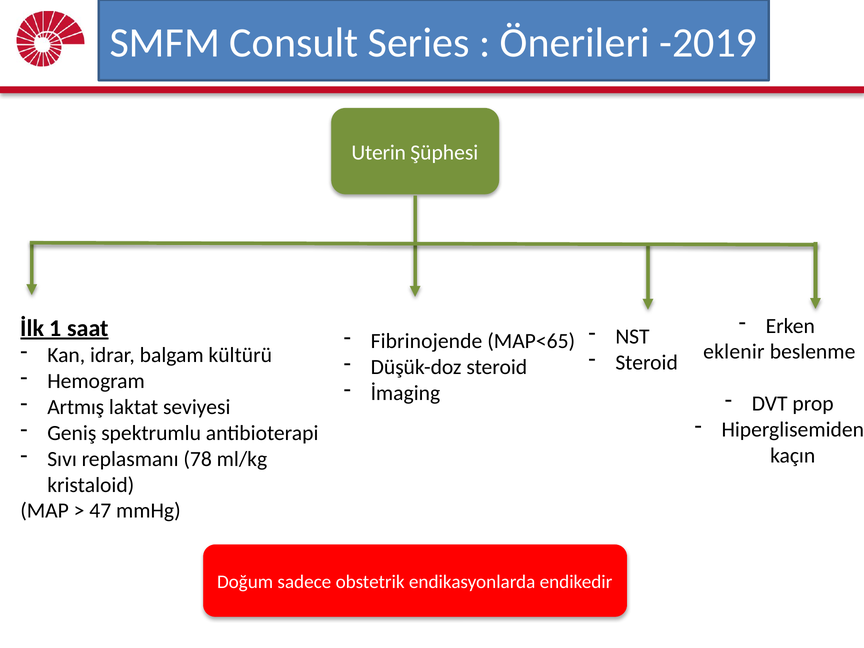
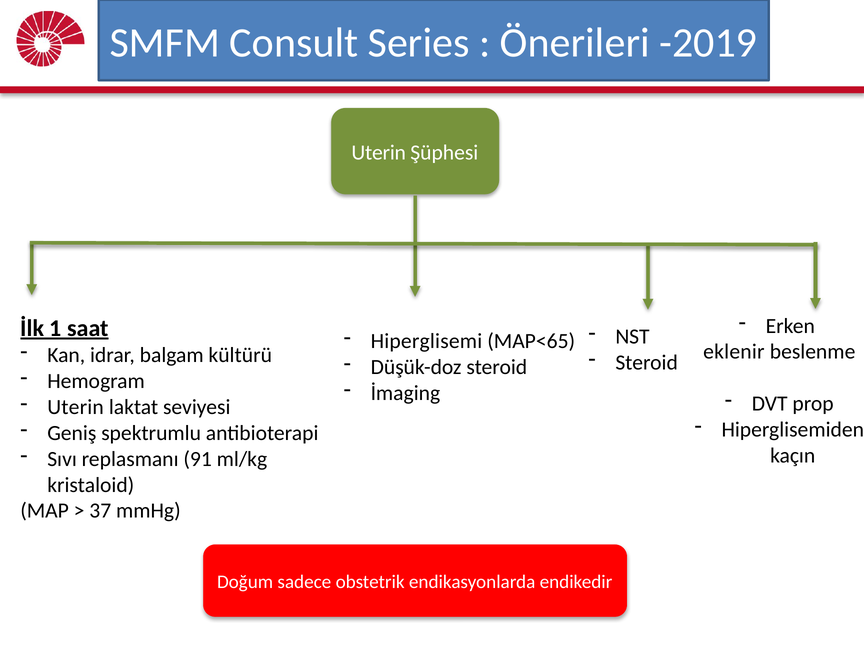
Fibrinojende: Fibrinojende -> Hiperglisemi (426, 341)
Artmış: Artmış -> Uterin (76, 407)
78: 78 -> 91 (198, 459)
47: 47 -> 37 (100, 511)
